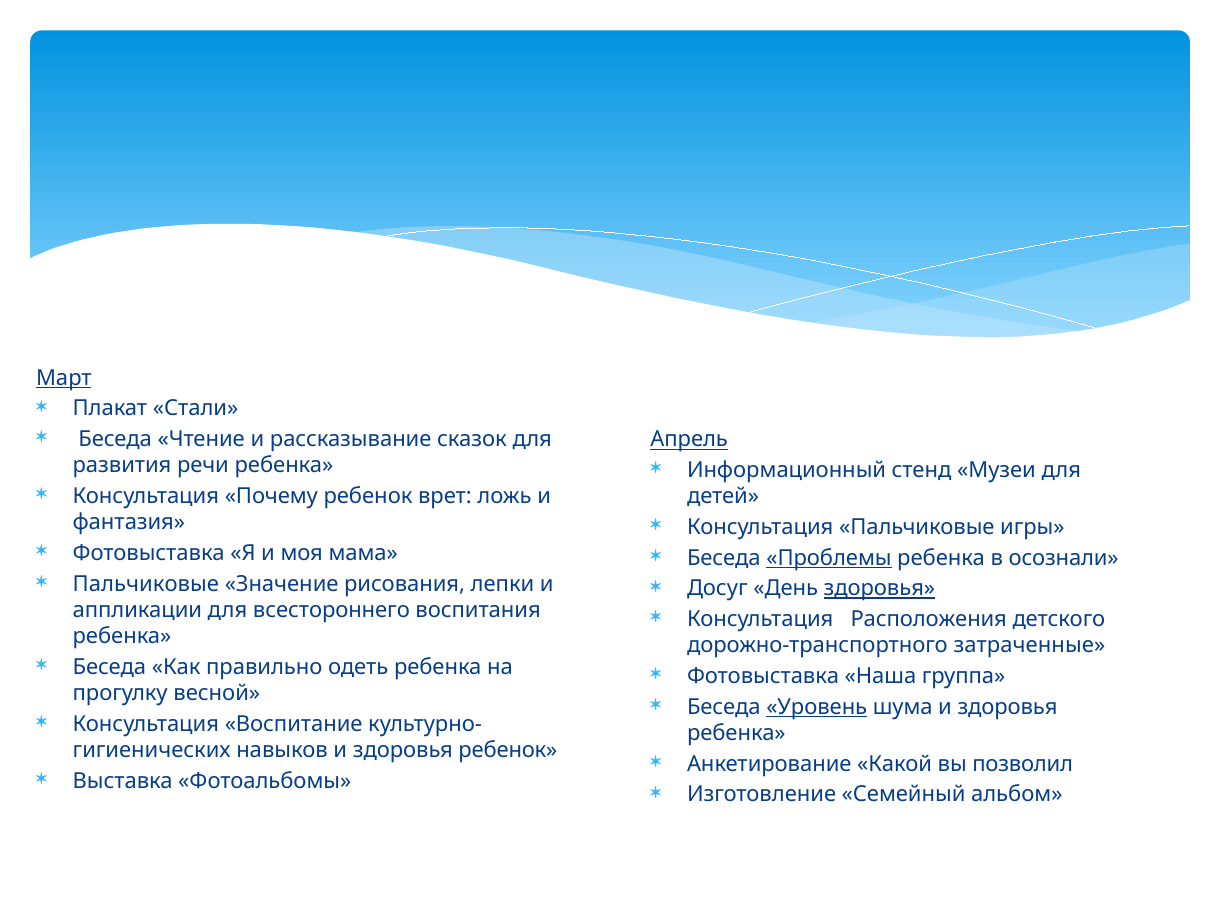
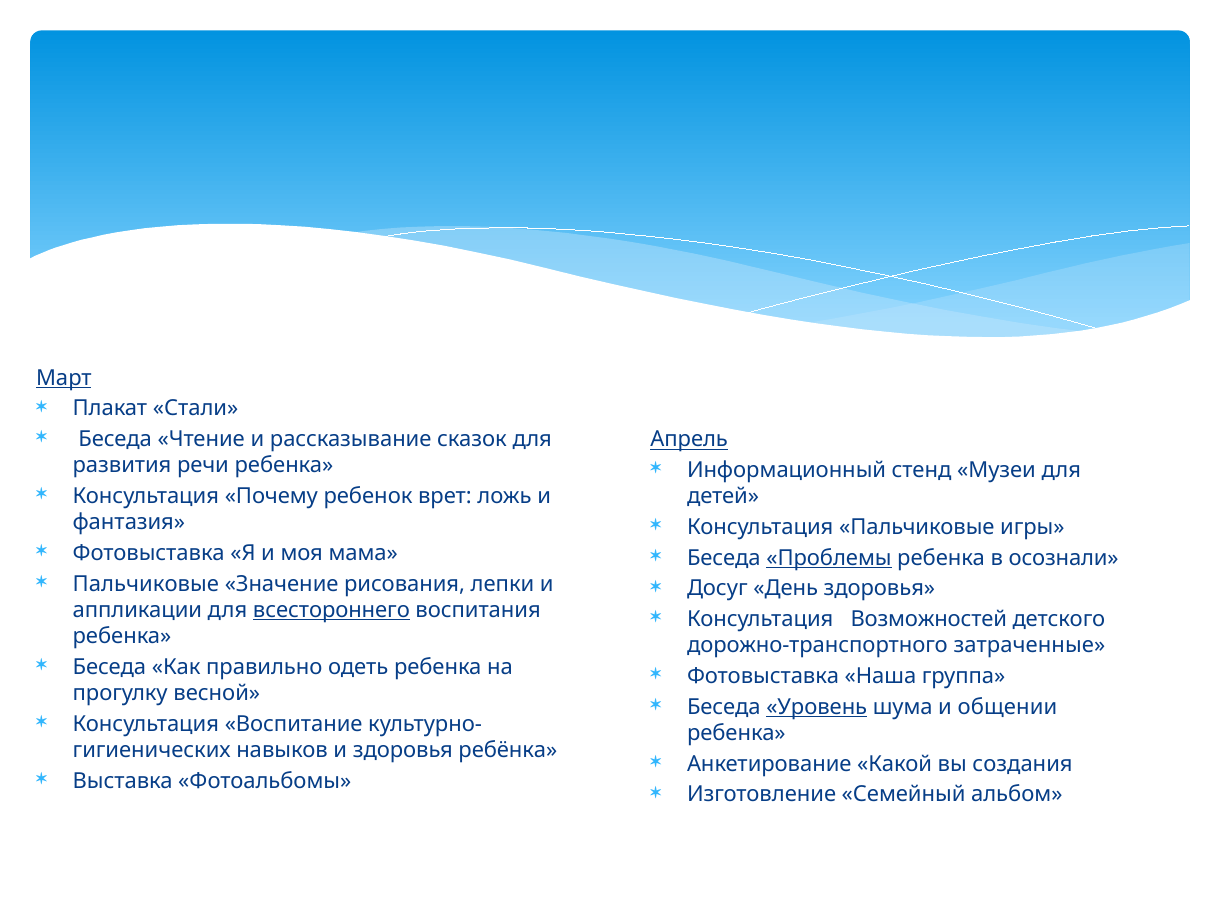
здоровья underline: present -> none (879, 589)
всестороннего underline: none -> present (331, 610)
Расположения: Расположения -> Возможностей (929, 619)
шума и здоровья: здоровья -> общении (1007, 707)
здоровья ребенок: ребенок -> ребёнка (508, 751)
позволил: позволил -> создания (1023, 764)
